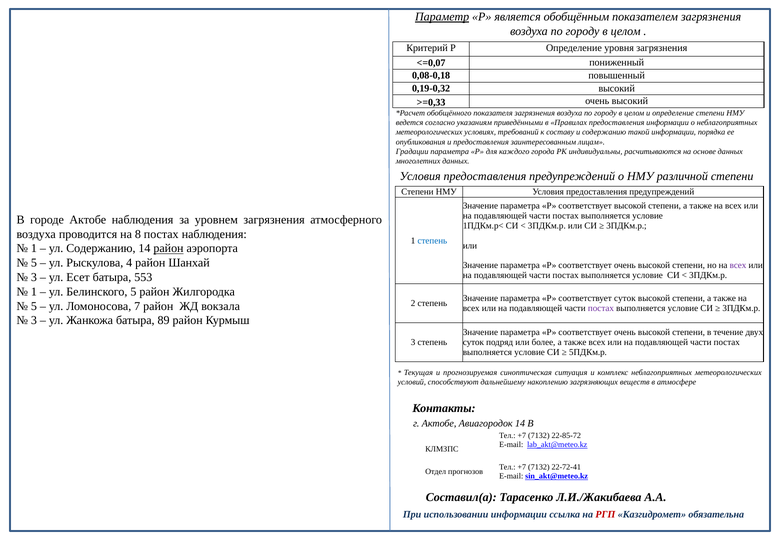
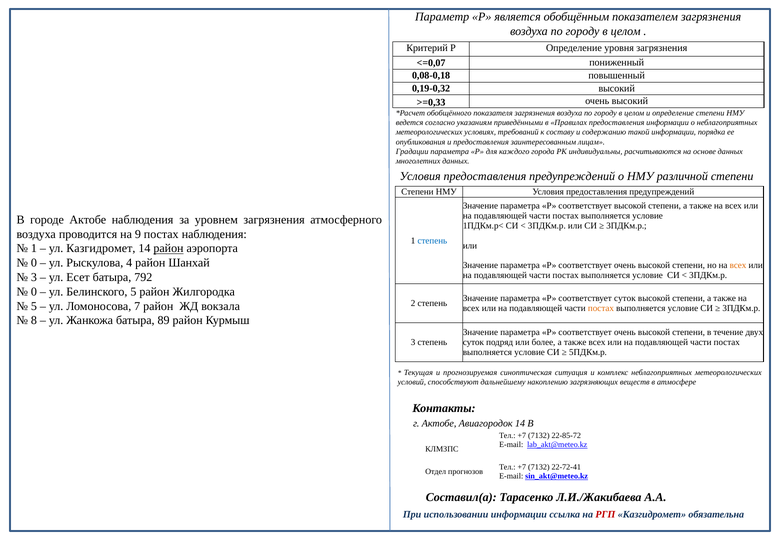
Параметр underline: present -> none (442, 17)
8: 8 -> 9 (138, 234)
ул Содержанию: Содержанию -> Казгидромет (101, 248)
5: 5 -> 0 (34, 263)
всех colour: purple -> orange (738, 266)
553: 553 -> 792 (143, 277)
1: 1 -> 0 (34, 292)
постах colour: purple -> orange (601, 308)
3: 3 -> 8 (34, 320)
